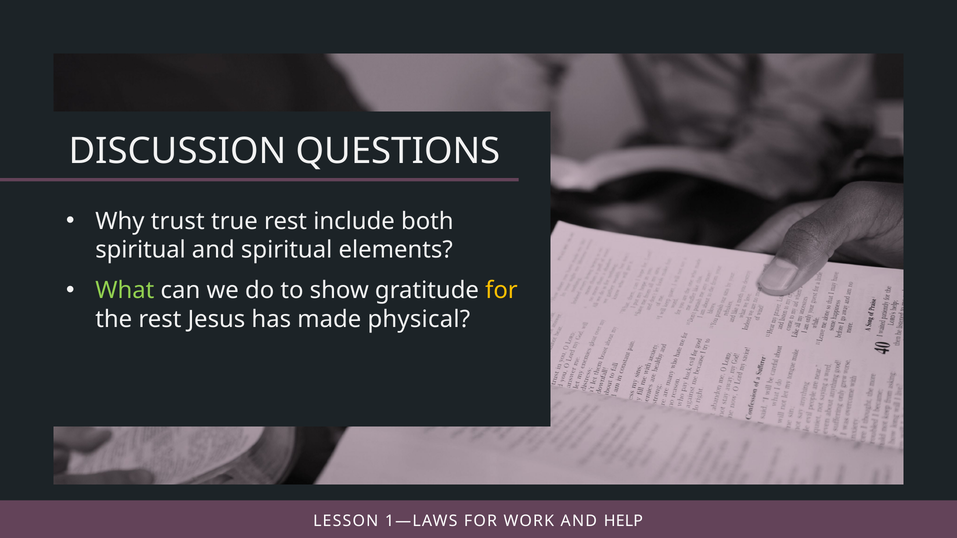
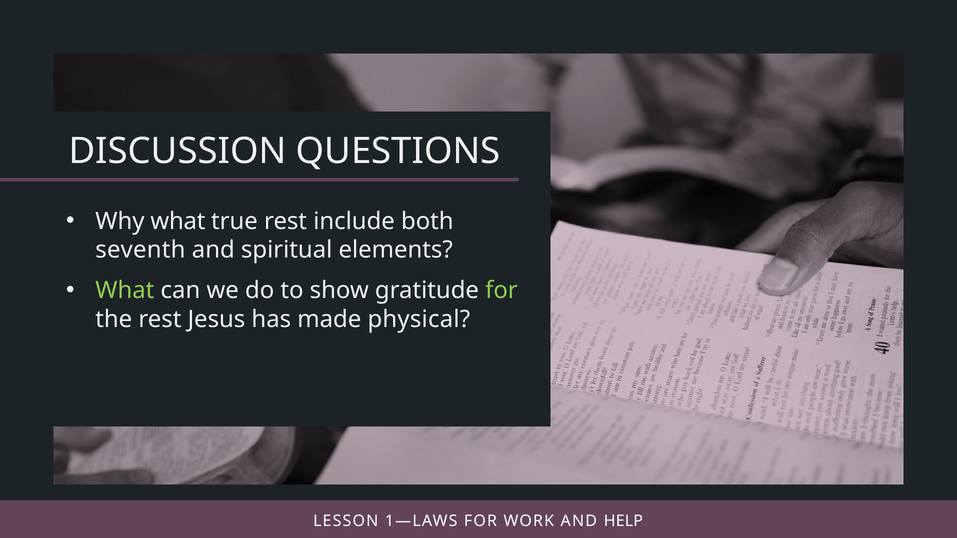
Why trust: trust -> what (178, 221)
spiritual: spiritual -> seventh (140, 250)
for colour: yellow -> light green (501, 291)
